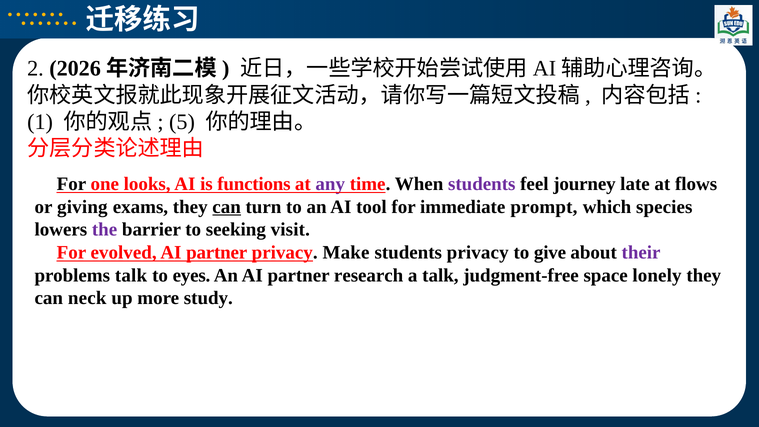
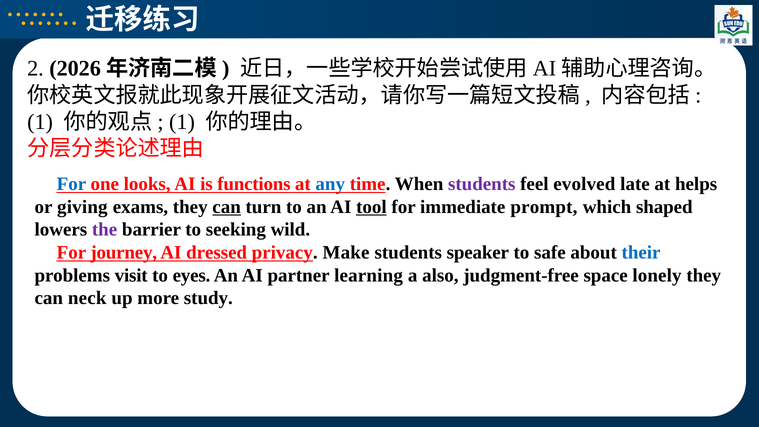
5: 5 -> 1 (182, 122)
For colour: black -> blue (71, 184)
any colour: purple -> blue (330, 184)
journey: journey -> evolved (584, 184)
flows: flows -> helps (696, 184)
tool underline: none -> present (371, 207)
species: species -> shaped (664, 207)
visit: visit -> wild (290, 230)
evolved: evolved -> journey (124, 252)
partner: partner -> dressed (217, 252)
students privacy: privacy -> speaker (478, 252)
give: give -> safe (550, 252)
their colour: purple -> blue (641, 252)
problems talk: talk -> visit (131, 275)
research: research -> learning (369, 275)
a talk: talk -> also (440, 275)
